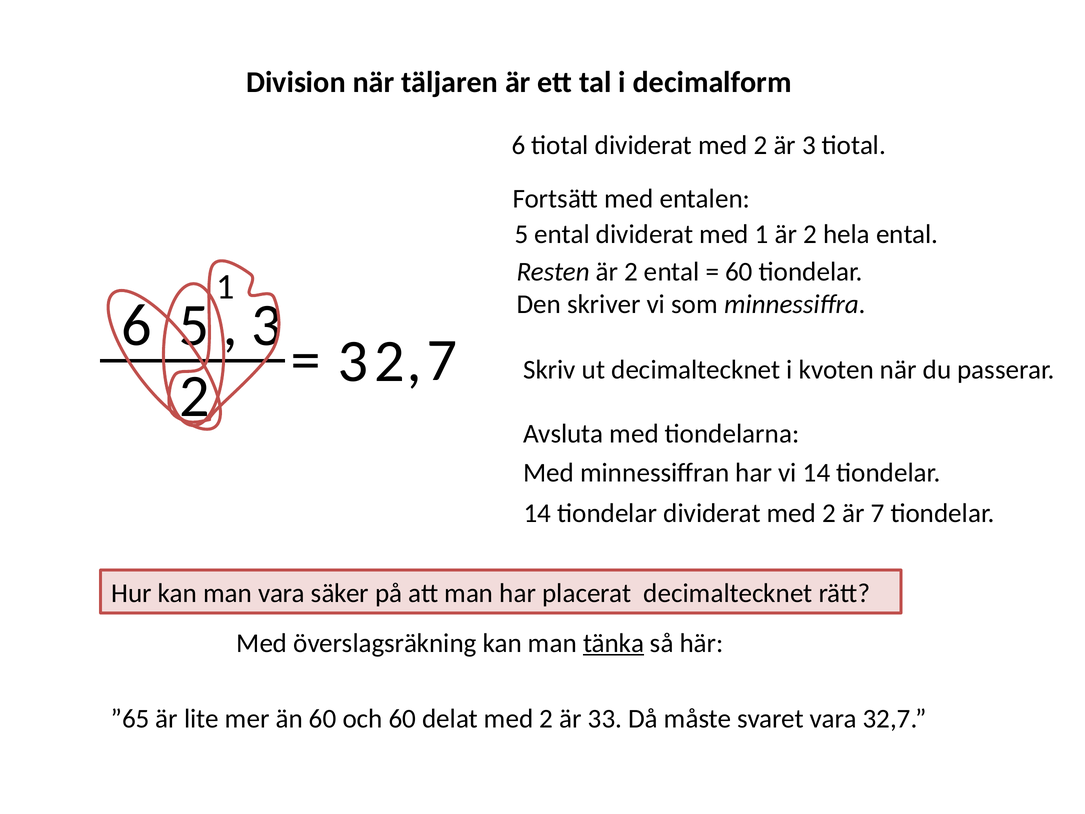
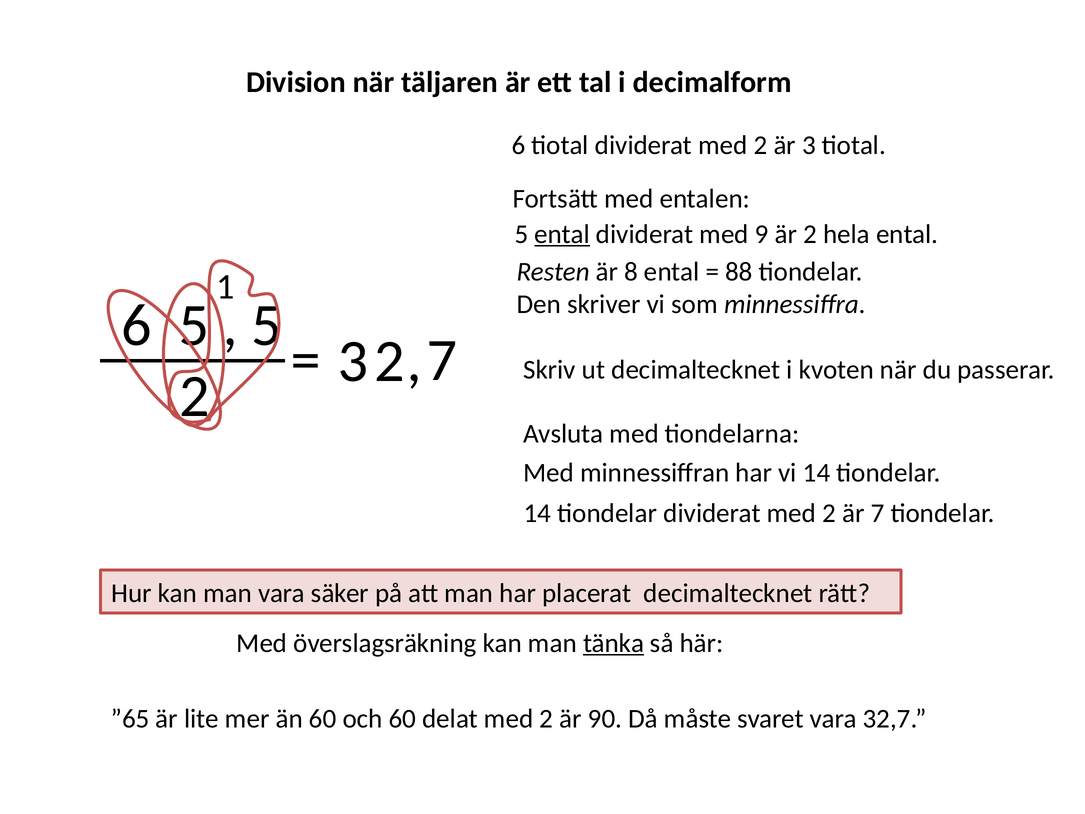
ental underline: none -> present (562, 234)
med 1: 1 -> 9 (762, 234)
Resten är 2: 2 -> 8 (631, 272)
60: 60 -> 88 (739, 272)
3: 3 -> 5 (267, 325)
33: 33 -> 90 (605, 719)
